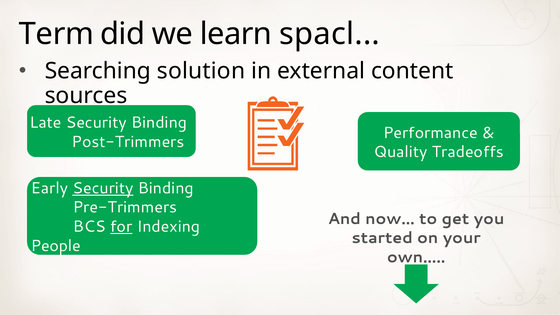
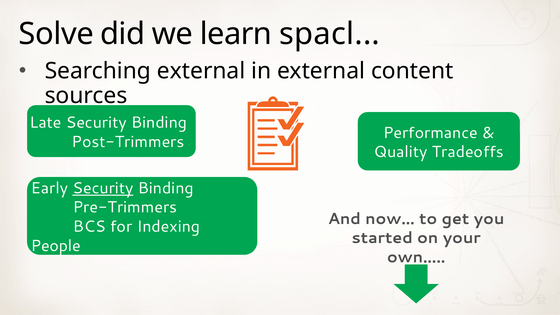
Term: Term -> Solve (56, 34)
Searching solution: solution -> external (201, 71)
for underline: present -> none (121, 227)
